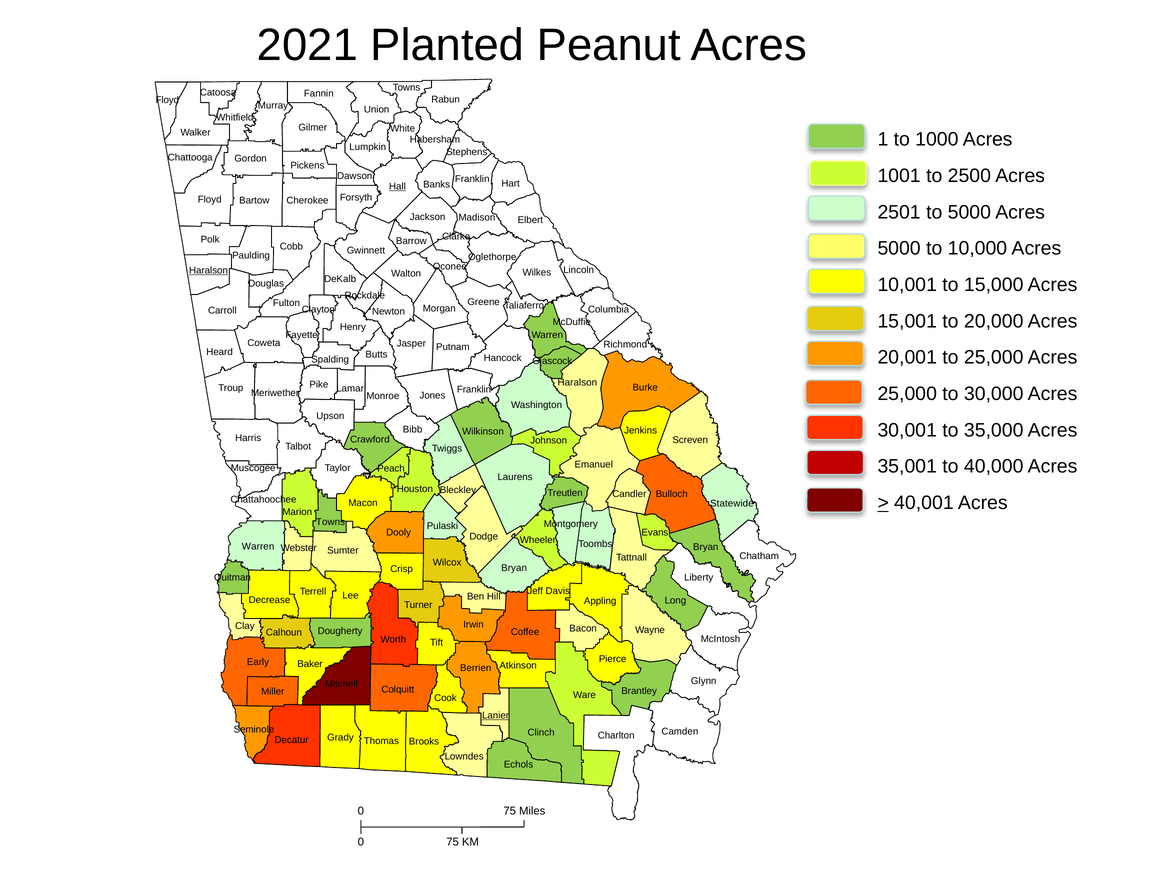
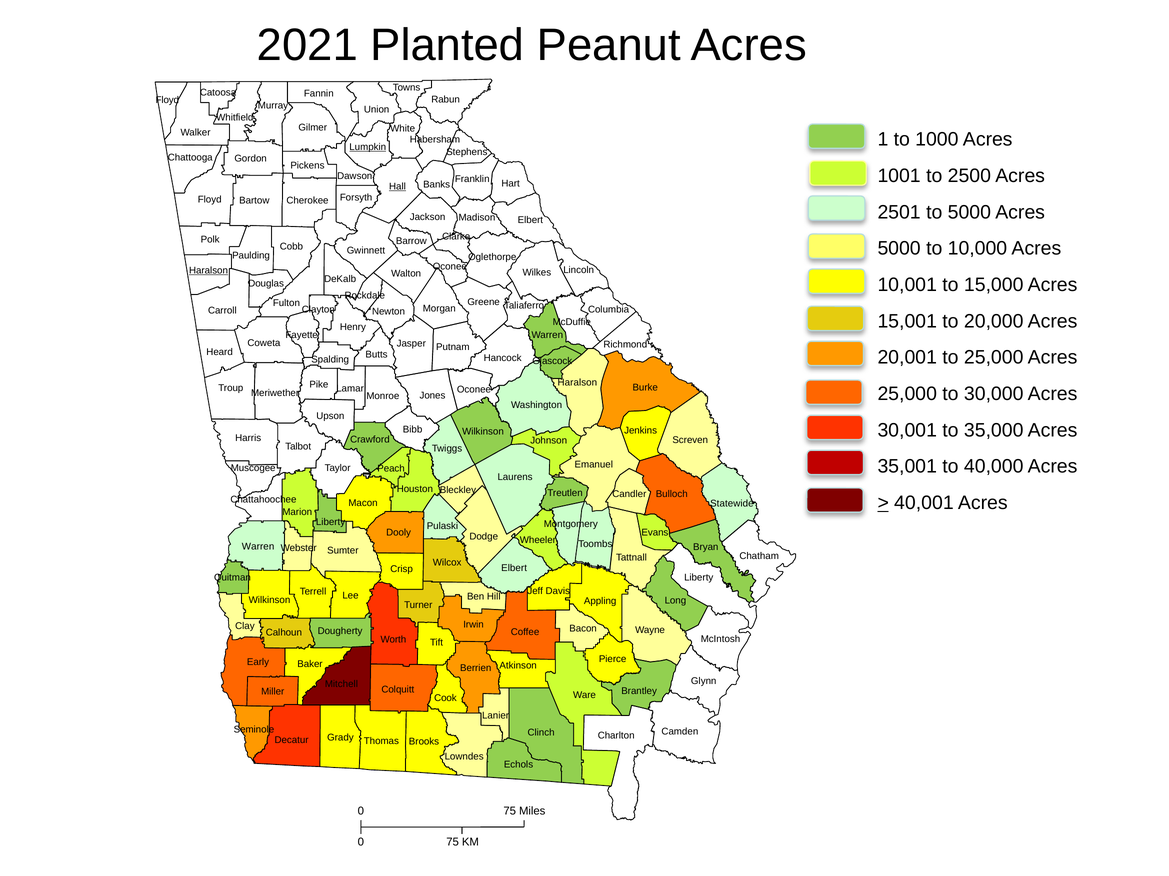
Lumpkin underline: none -> present (368, 147)
Lamar Franklin: Franklin -> Oconee (474, 390)
Towns: Towns -> Liberty (331, 523)
Bryan: Bryan -> Elbert (514, 568)
Decrease: Decrease -> Wilkinson (269, 601)
Lanier underline: present -> none (496, 716)
